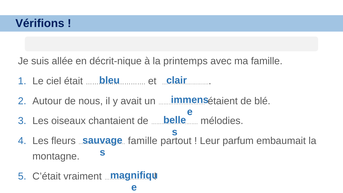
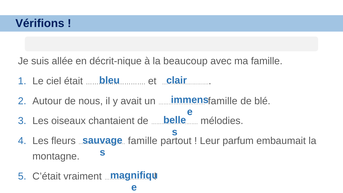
printemps: printemps -> beaucoup (185, 61)
étaient: étaient -> famille (223, 101)
